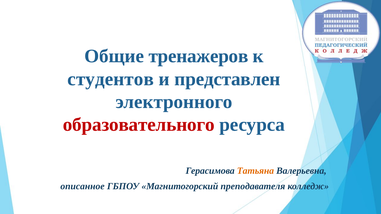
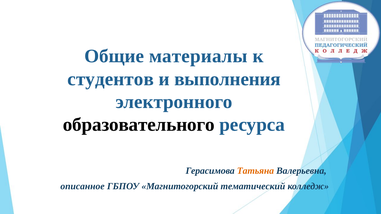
тренажеров: тренажеров -> материалы (198, 56)
представлен: представлен -> выполнения (227, 79)
образовательного colour: red -> black (139, 125)
преподавателя: преподавателя -> тематический (253, 186)
